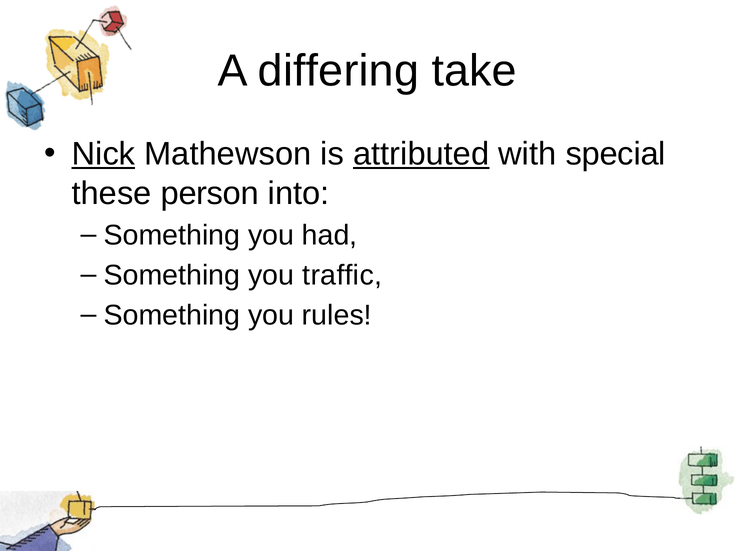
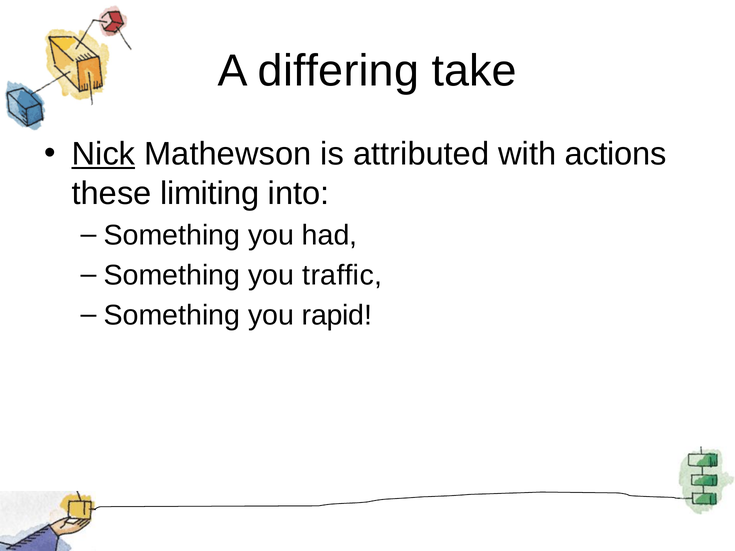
attributed underline: present -> none (421, 154)
special: special -> actions (616, 154)
person: person -> limiting (210, 193)
rules: rules -> rapid (337, 316)
